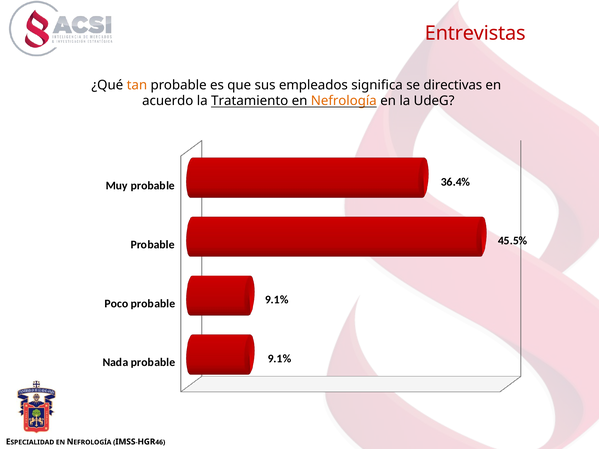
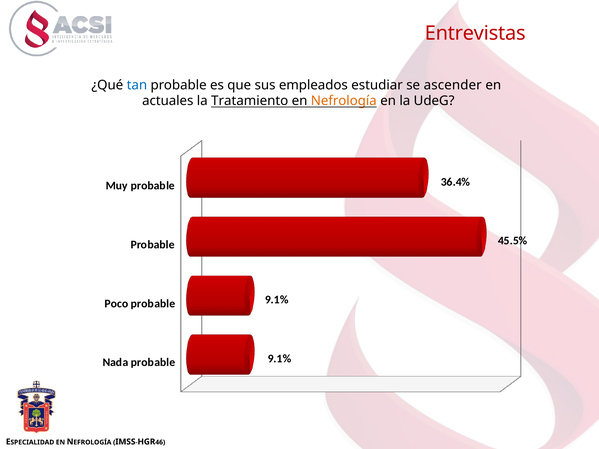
tan colour: orange -> blue (137, 85)
significa: significa -> estudiar (377, 85)
directivas: directivas -> ascender (453, 85)
acuerdo: acuerdo -> actuales (168, 101)
